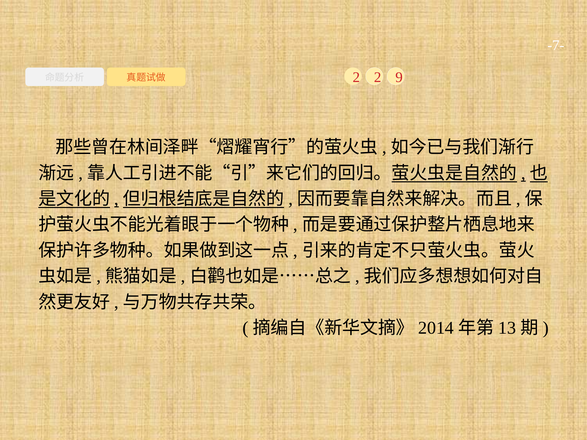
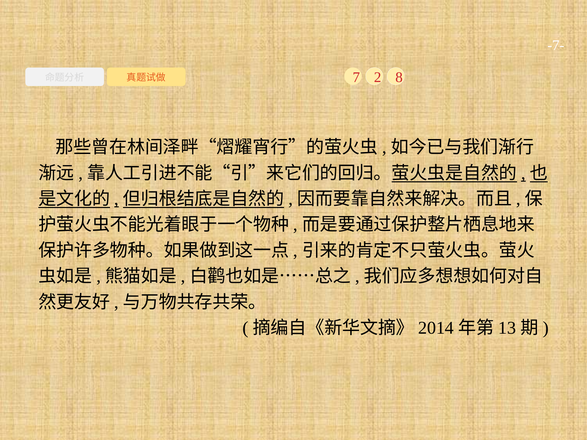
2: 2 -> 7 (356, 77)
9: 9 -> 8 (399, 77)
